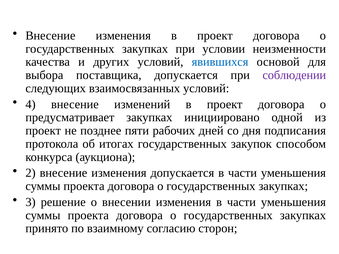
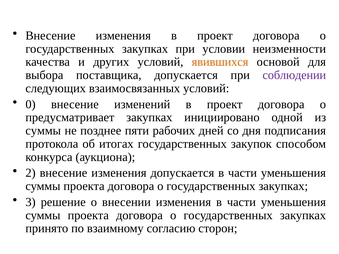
явившихся colour: blue -> orange (220, 62)
4: 4 -> 0 (31, 104)
проект: проект -> суммы (43, 131)
